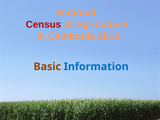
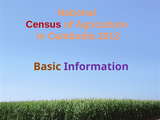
Information colour: blue -> purple (96, 67)
